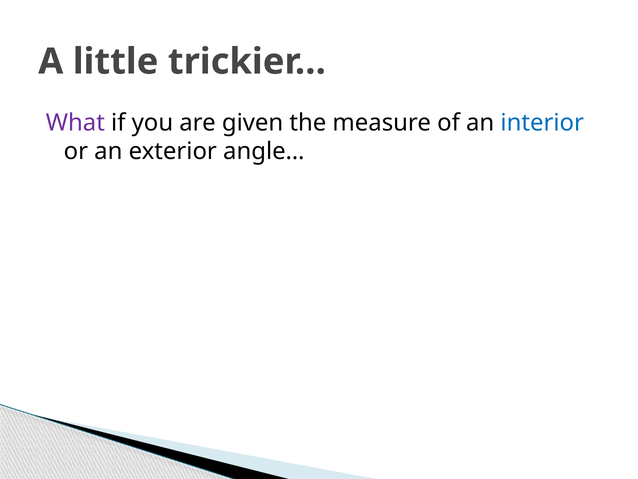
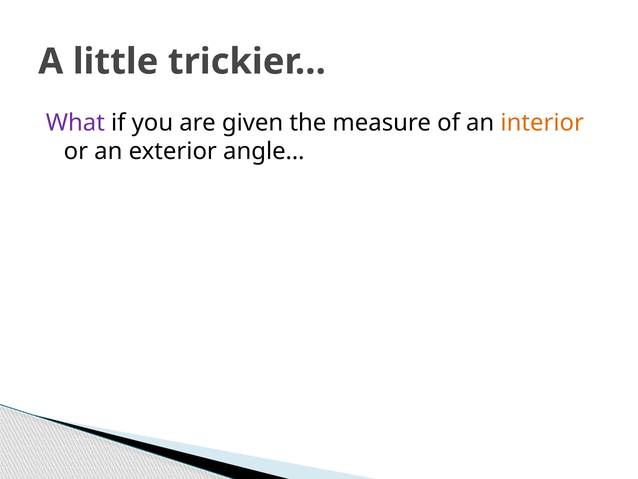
interior colour: blue -> orange (542, 123)
